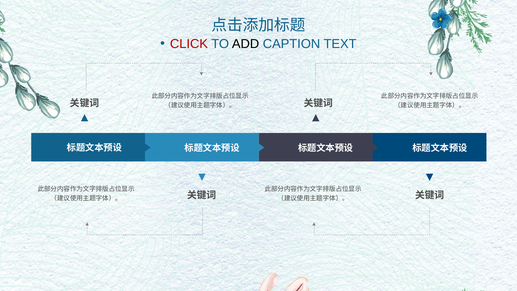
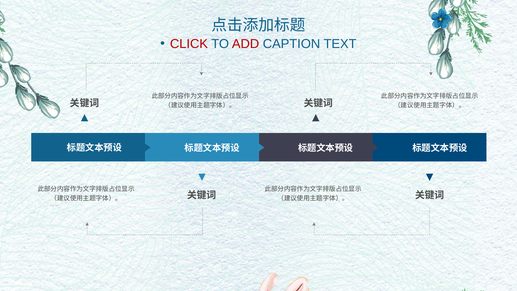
ADD colour: black -> red (246, 44)
